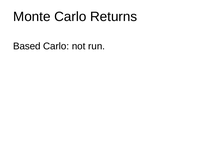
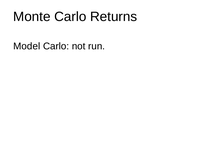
Based: Based -> Model (27, 46)
